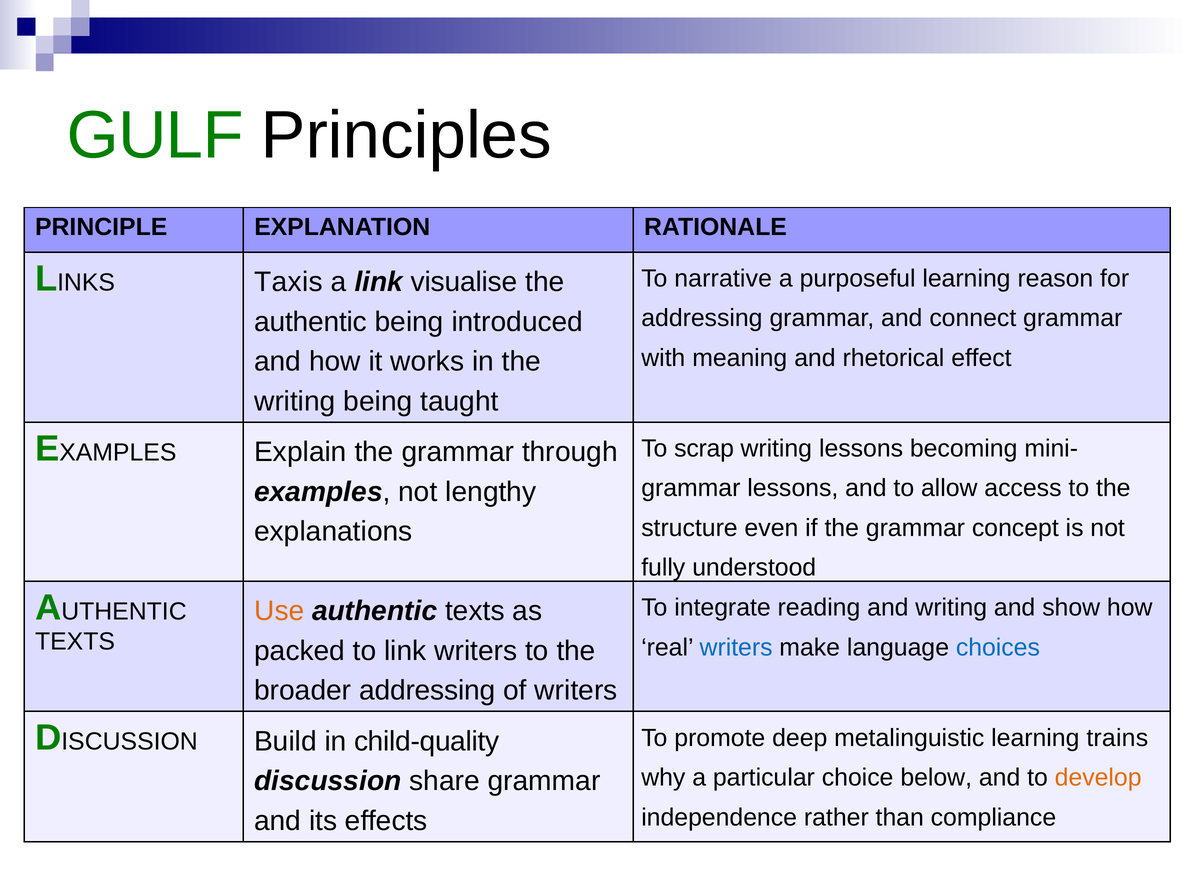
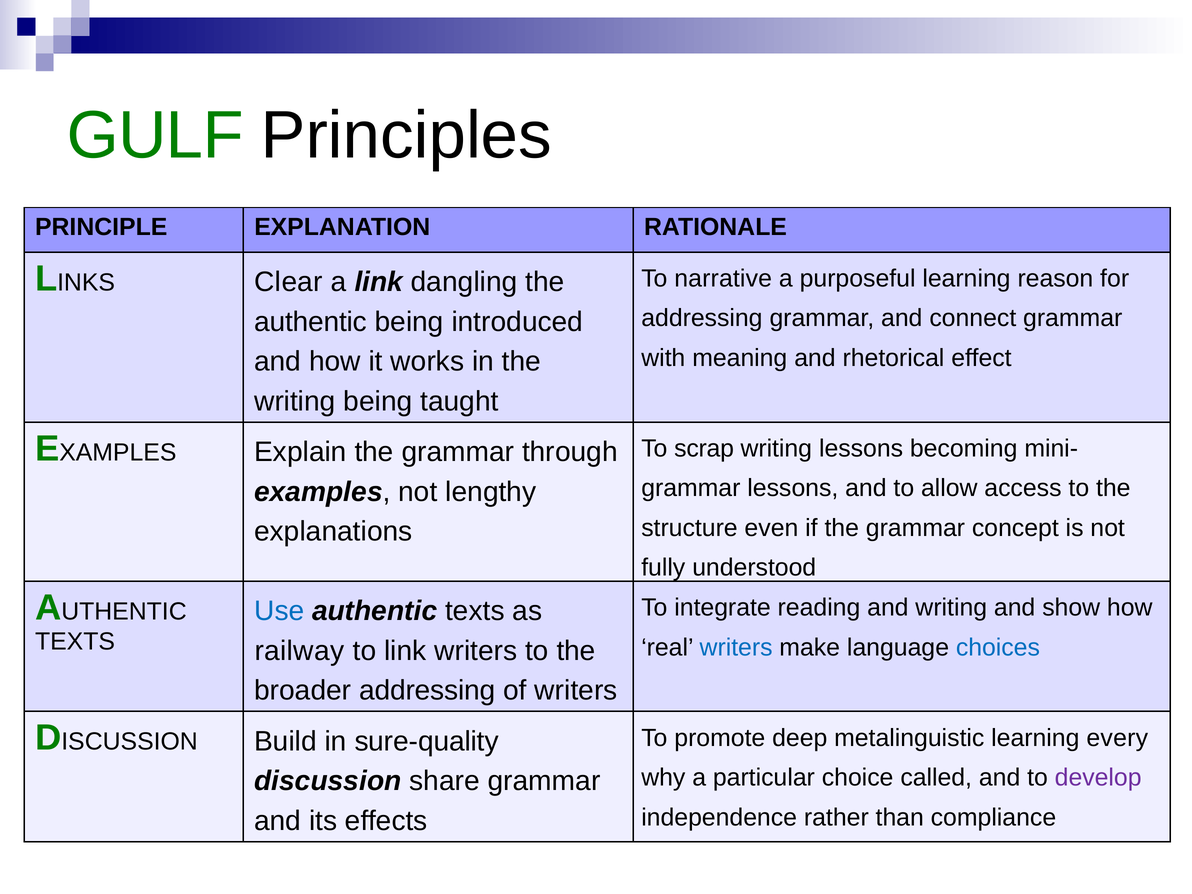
Taxis: Taxis -> Clear (289, 282)
visualise: visualise -> dangling (464, 282)
Use colour: orange -> blue (279, 611)
packed: packed -> railway (299, 651)
child-quality: child-quality -> sure-quality (427, 741)
trains: trains -> every (1117, 738)
below: below -> called (936, 778)
develop colour: orange -> purple (1098, 778)
